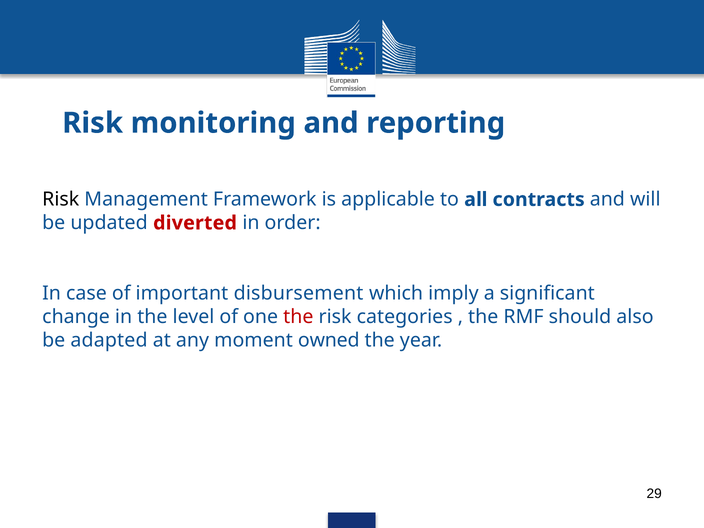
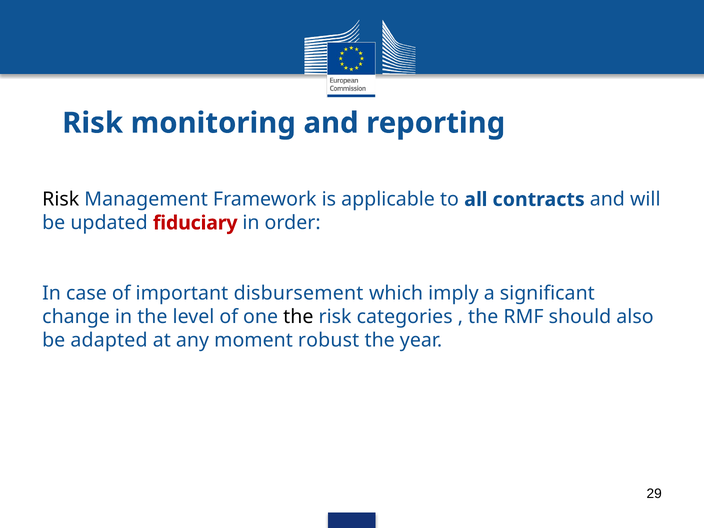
diverted: diverted -> fiduciary (195, 223)
the colour: red -> black (298, 317)
owned: owned -> robust (329, 340)
